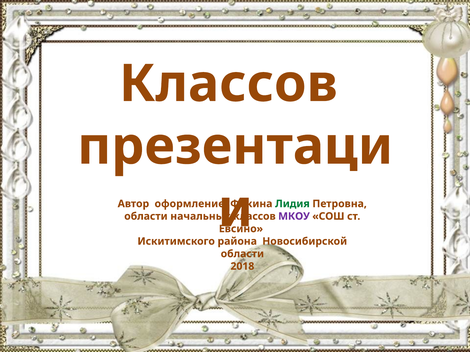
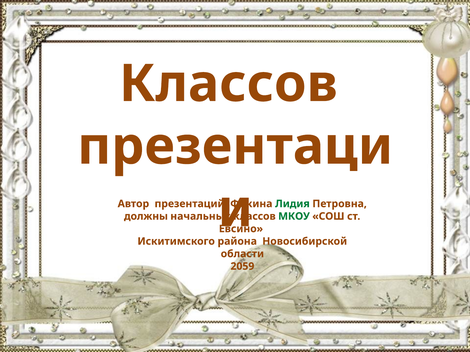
оформление: оформление -> презентаций (191, 204)
области: области -> должны (146, 217)
МКОУ colour: purple -> green (294, 217)
2018: 2018 -> 2059 (242, 267)
